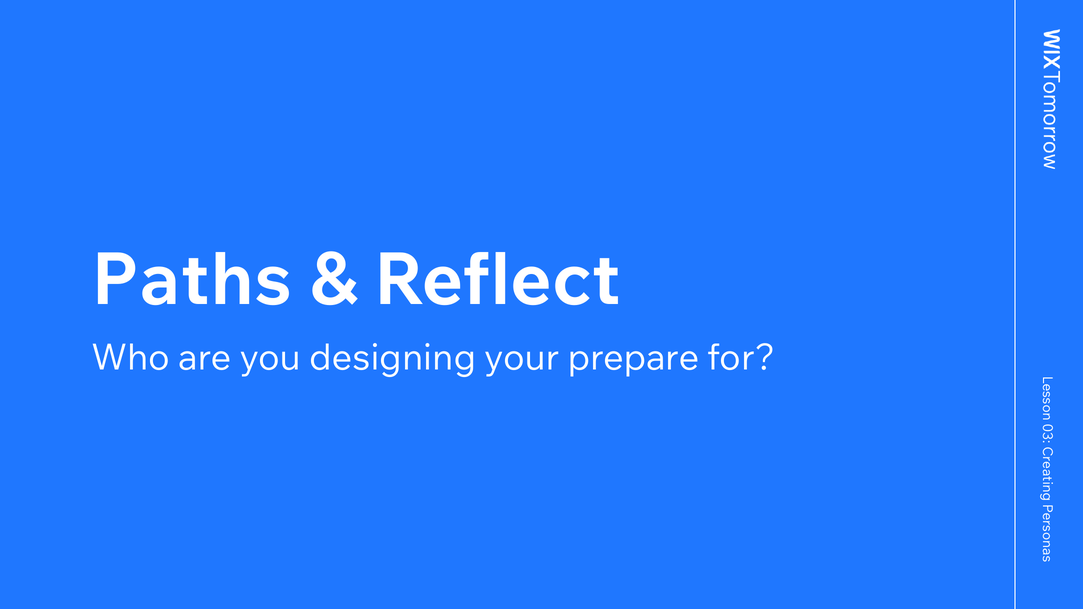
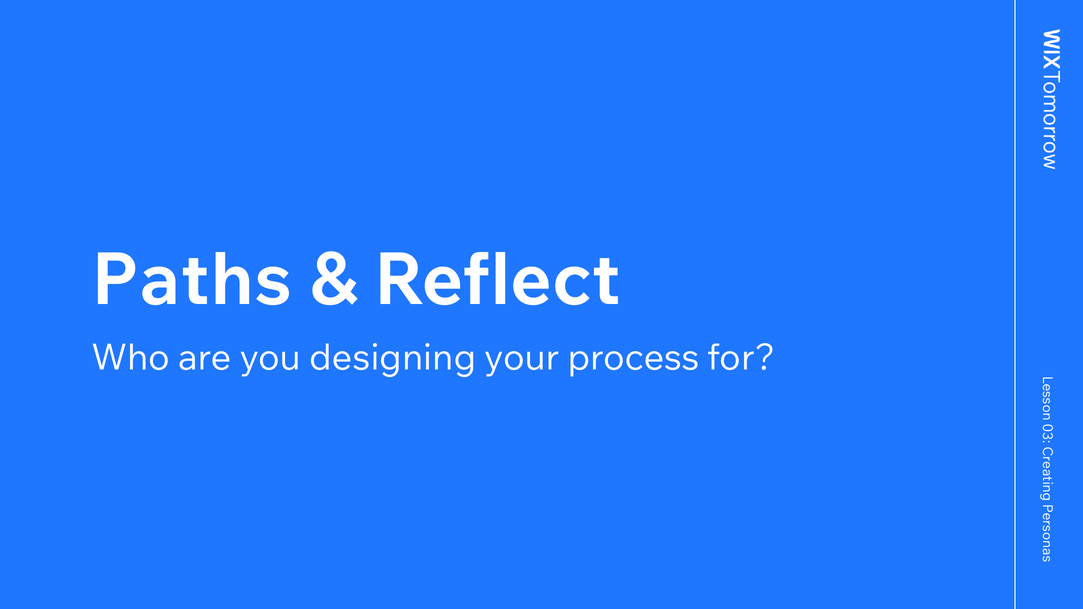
prepare: prepare -> process (634, 358)
